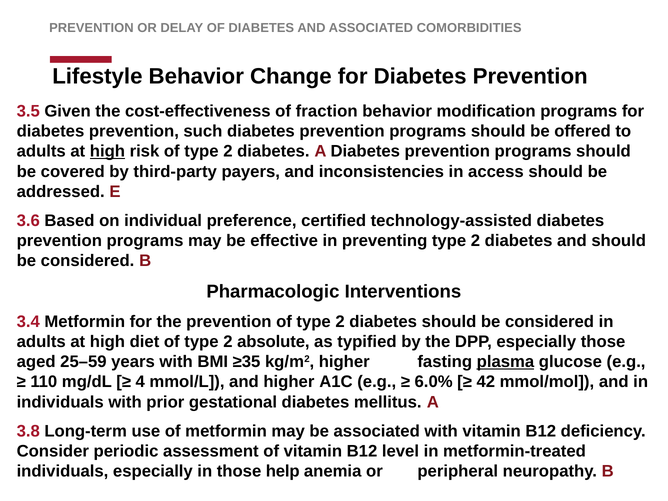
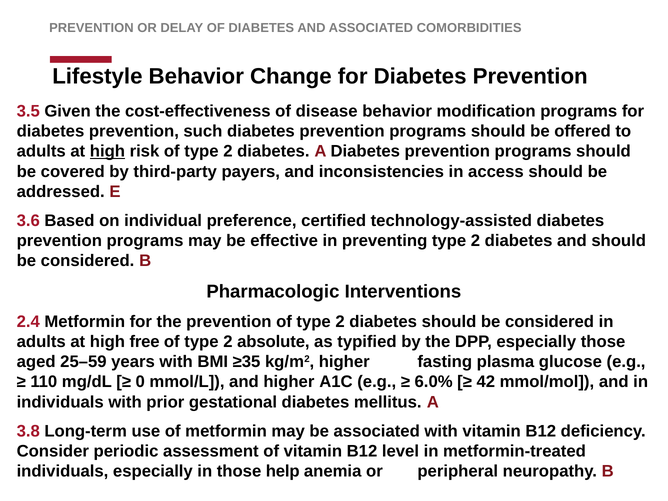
fraction: fraction -> disease (327, 111)
3.4: 3.4 -> 2.4 (28, 322)
diet: diet -> free (145, 342)
plasma underline: present -> none (505, 362)
4: 4 -> 0 (140, 382)
